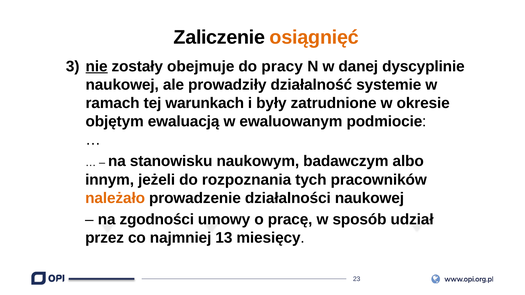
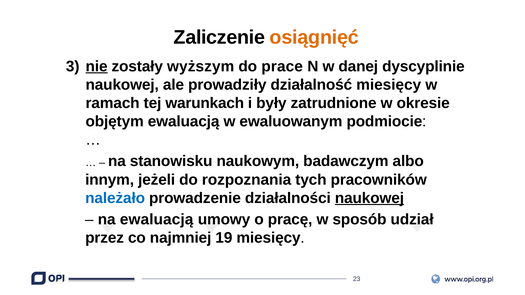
obejmuje: obejmuje -> wyższym (201, 66)
pracy: pracy -> prace (282, 66)
systemie: systemie -> miesięcy (389, 85)
należało colour: orange -> blue (115, 198)
naukowej underline: none -> present (369, 198)
na zgodności: zgodności -> ewaluacją (157, 220)
13: 13 -> 19 (224, 238)
